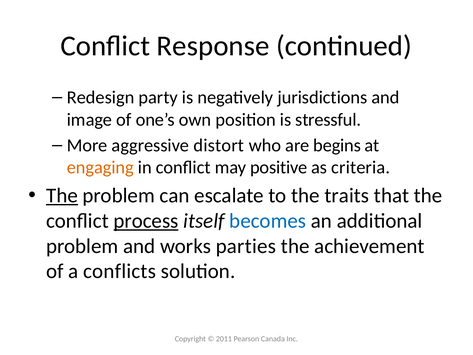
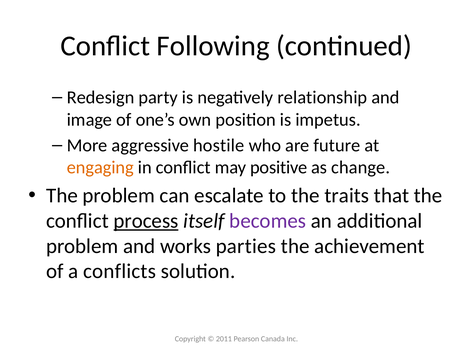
Response: Response -> Following (213, 46)
jurisdictions: jurisdictions -> relationship (322, 97)
stressful: stressful -> impetus (328, 120)
distort: distort -> hostile (219, 145)
begins: begins -> future (337, 145)
criteria: criteria -> change (361, 167)
The underline: present -> none (62, 195)
becomes colour: blue -> purple (268, 221)
